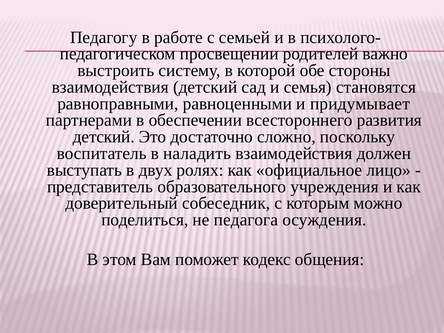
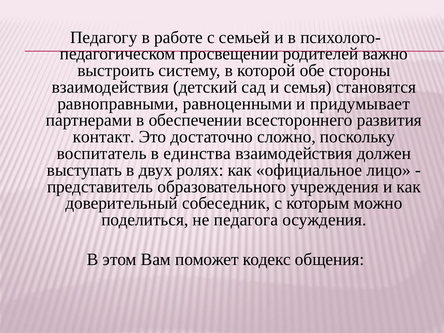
детский: детский -> контакт (104, 137)
наладить: наладить -> единства (197, 153)
